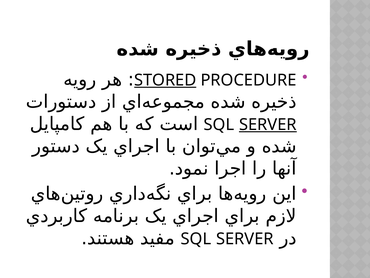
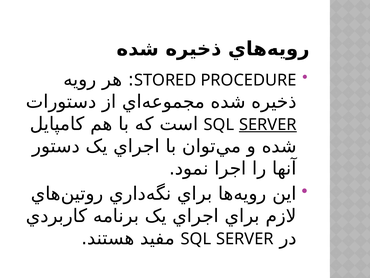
STORED underline: present -> none (165, 80)
